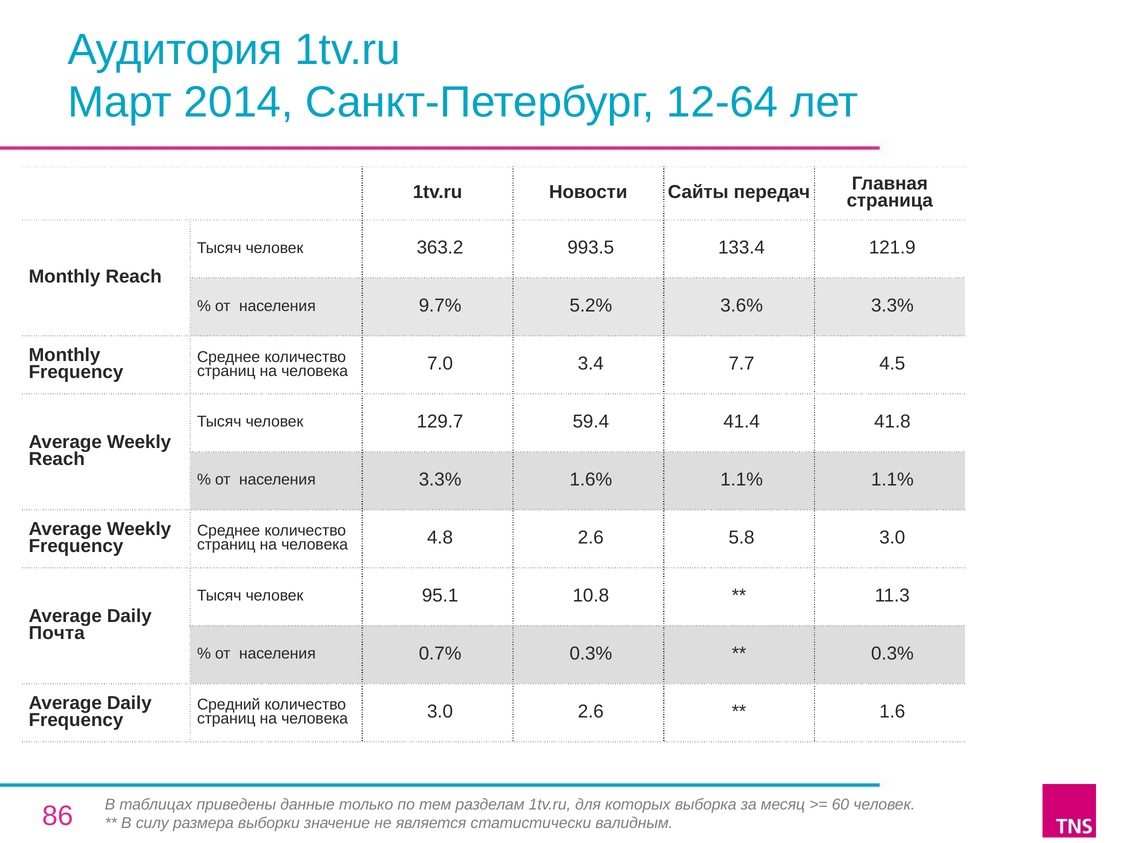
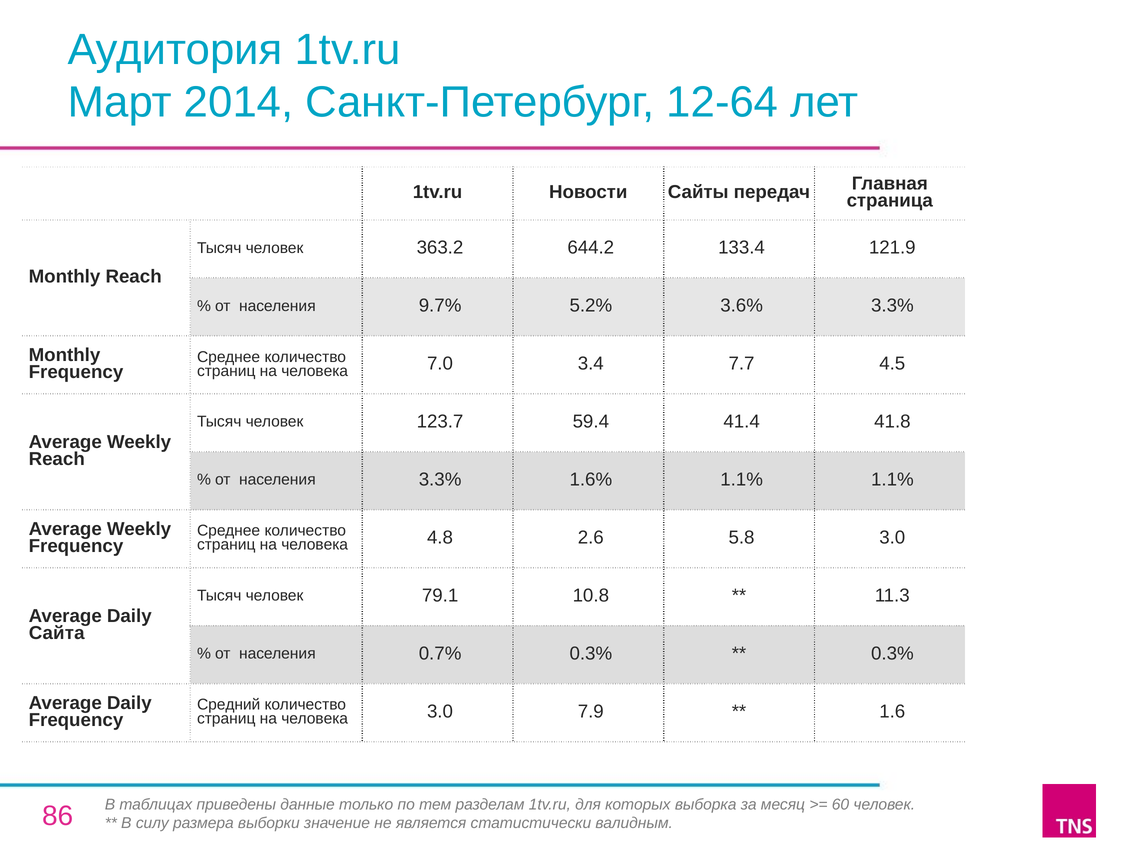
993.5: 993.5 -> 644.2 (591, 248)
129.7: 129.7 -> 123.7 (440, 422)
95.1: 95.1 -> 79.1 (440, 596)
Почта: Почта -> Сайта (57, 634)
3.0 2.6: 2.6 -> 7.9 (591, 712)
